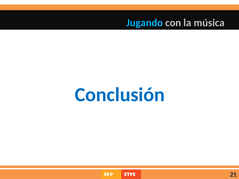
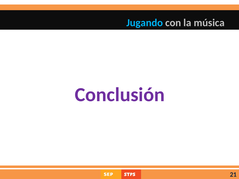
Conclusión colour: blue -> purple (120, 95)
